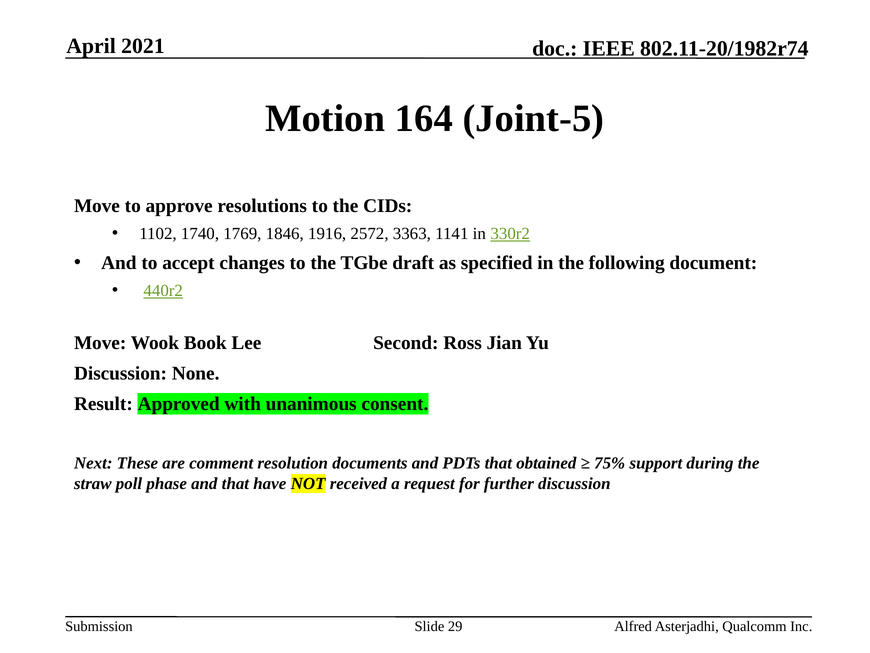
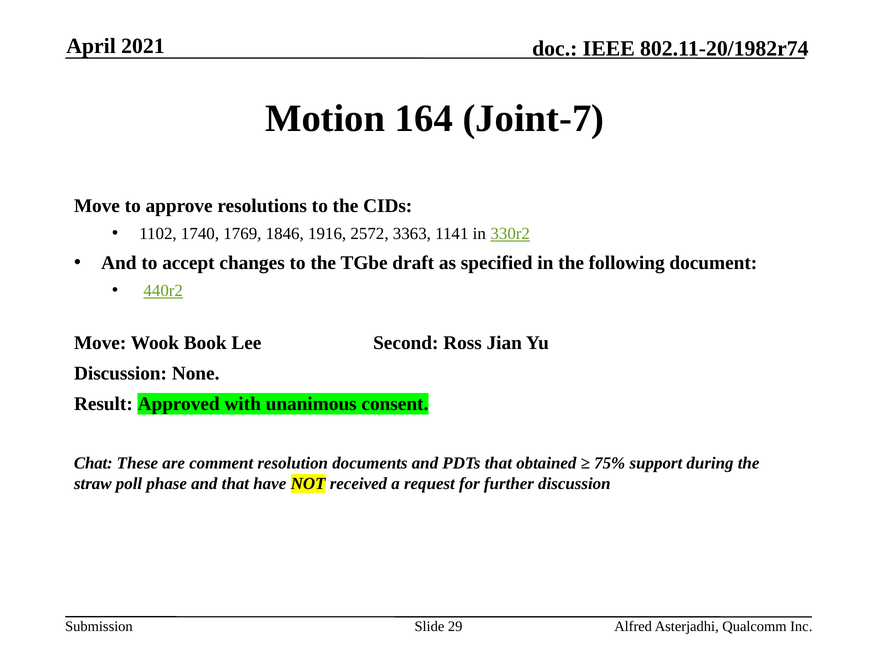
Joint-5: Joint-5 -> Joint-7 (533, 119)
Next: Next -> Chat (93, 463)
